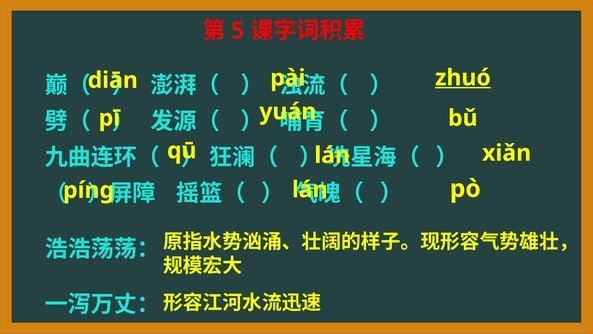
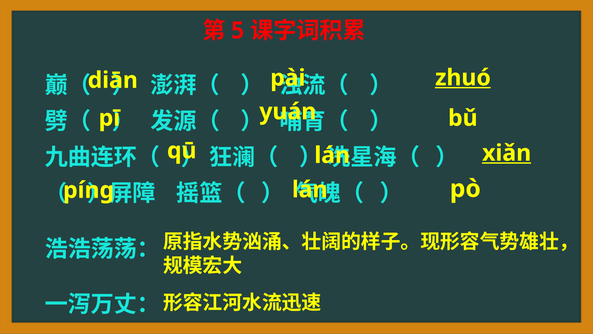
xiǎn underline: none -> present (507, 153)
